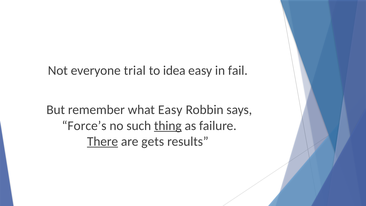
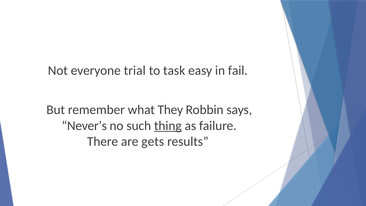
idea: idea -> task (174, 70)
what Easy: Easy -> They (170, 110)
Force’s: Force’s -> Never’s (84, 126)
There underline: present -> none (103, 141)
